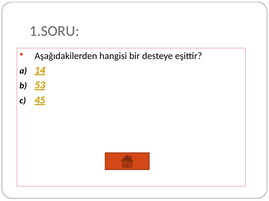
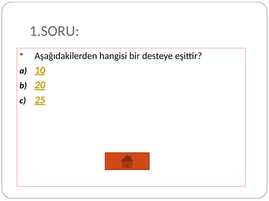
14: 14 -> 10 (40, 70)
53: 53 -> 20 (40, 85)
45: 45 -> 25 (40, 100)
